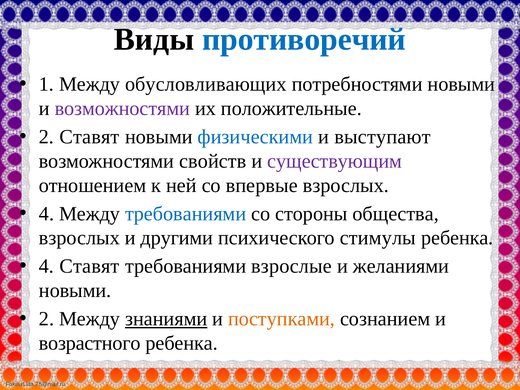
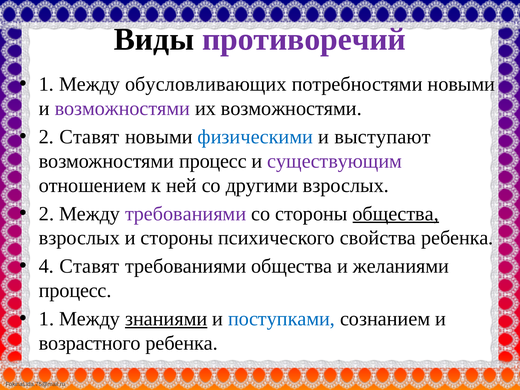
противоречий colour: blue -> purple (304, 39)
их положительные: положительные -> возможностями (291, 108)
возможностями свойств: свойств -> процесс (213, 161)
впервые: впервые -> другими (262, 185)
4: 4 -> 2 (47, 214)
требованиями colour: blue -> purple (186, 214)
общества underline: none -> present (396, 214)
и другими: другими -> стороны (177, 238)
стимулы: стимулы -> свойства (378, 238)
требованиями взрослые: взрослые -> общества (292, 266)
новыми: новыми -> процесс (75, 291)
2: 2 -> 1 (47, 319)
поступками colour: orange -> blue (282, 319)
